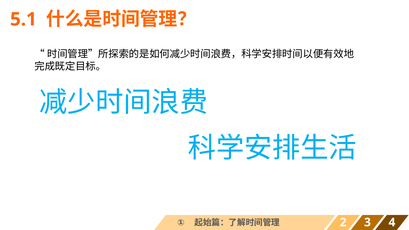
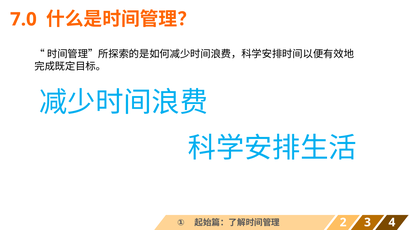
5.1: 5.1 -> 7.0 (23, 19)
